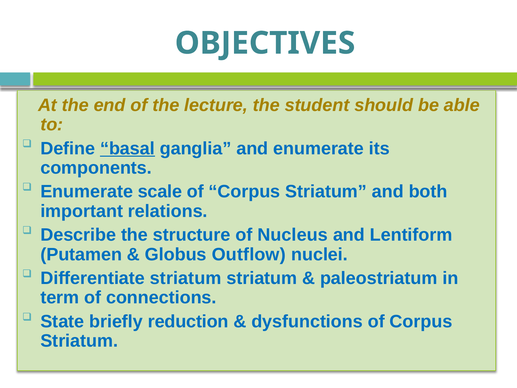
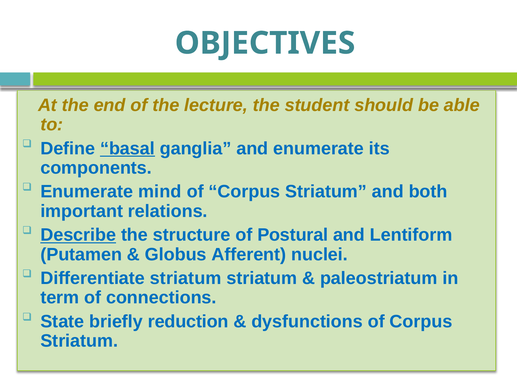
scale: scale -> mind (160, 192)
Describe underline: none -> present (78, 235)
Nucleus: Nucleus -> Postural (293, 235)
Outflow: Outflow -> Afferent (249, 254)
